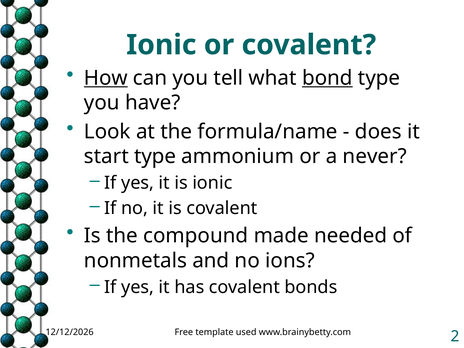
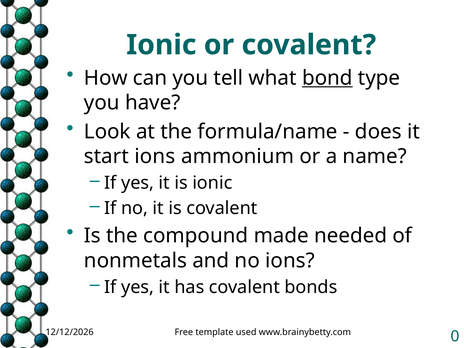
How underline: present -> none (106, 78)
start type: type -> ions (155, 156)
never: never -> name (375, 156)
2: 2 -> 0 (455, 337)
